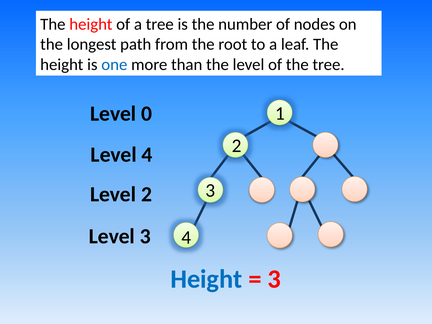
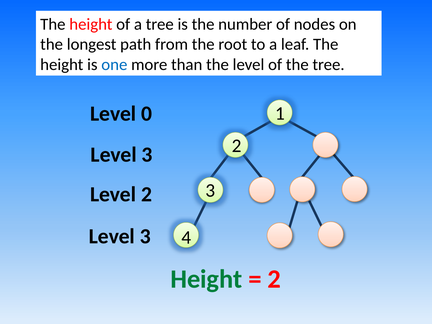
4: 4 -> 3 (147, 155)
Height colour: blue -> green (206, 279)
3: 3 -> 2 (274, 279)
